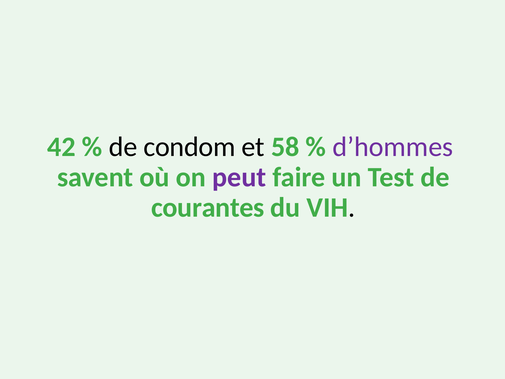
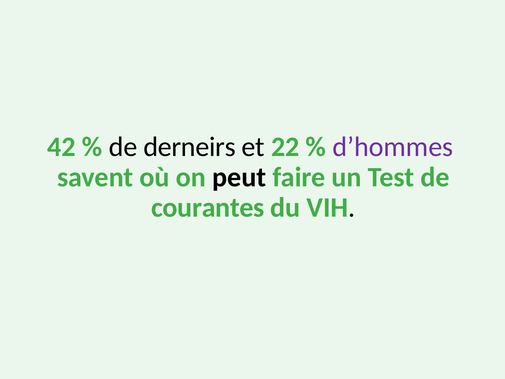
condom: condom -> derneirs (190, 147)
58: 58 -> 22 (285, 147)
peut colour: purple -> black (239, 177)
